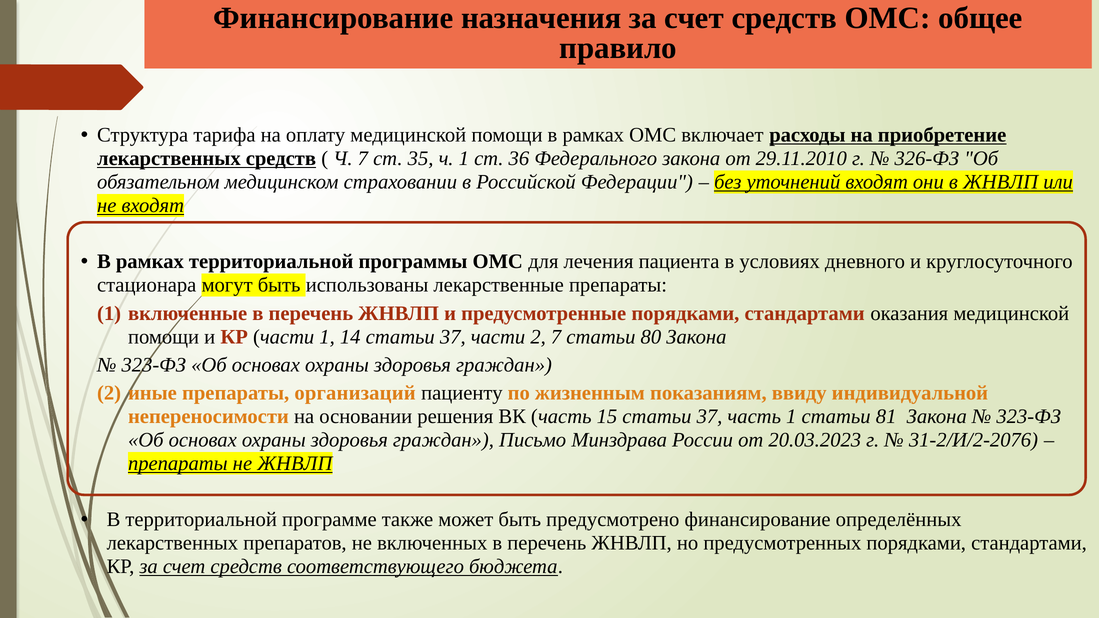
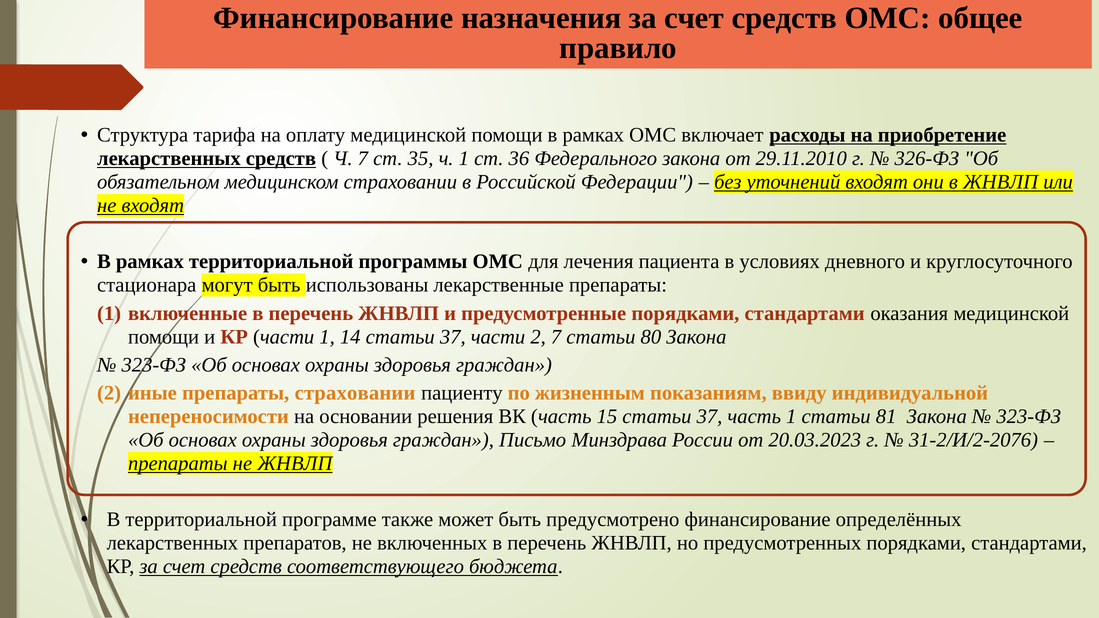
препараты организаций: организаций -> страховании (355, 393)
